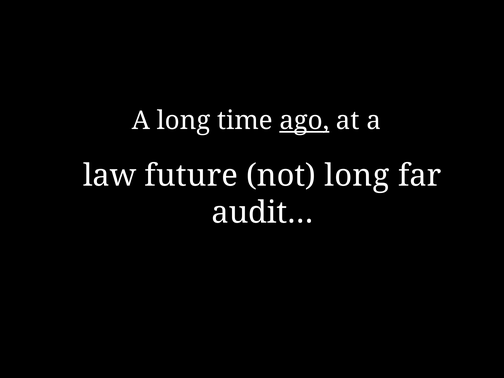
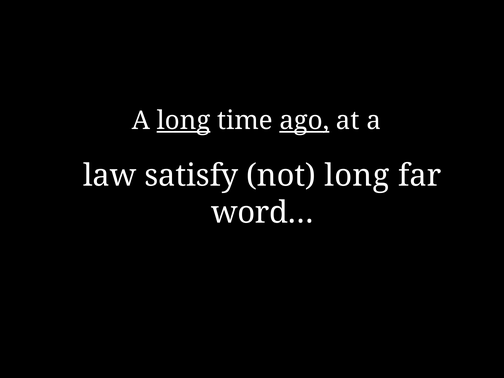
long underline: none -> present (184, 121)
future: future -> satisfy (191, 176)
audit…: audit… -> word… (263, 213)
